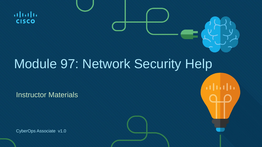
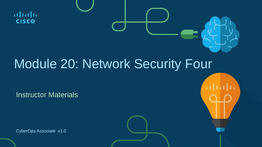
97: 97 -> 20 (70, 64)
Help: Help -> Four (199, 64)
